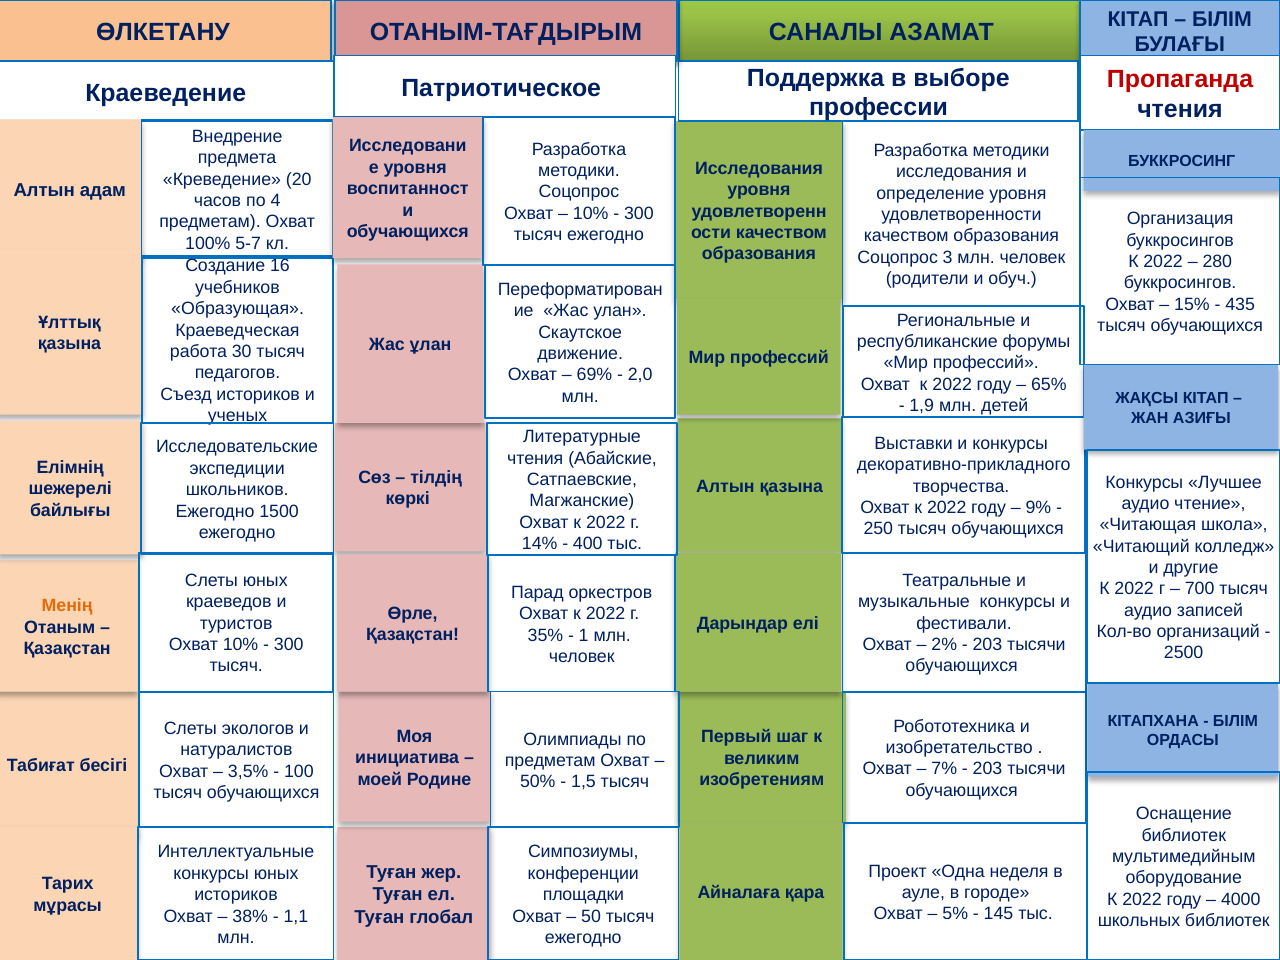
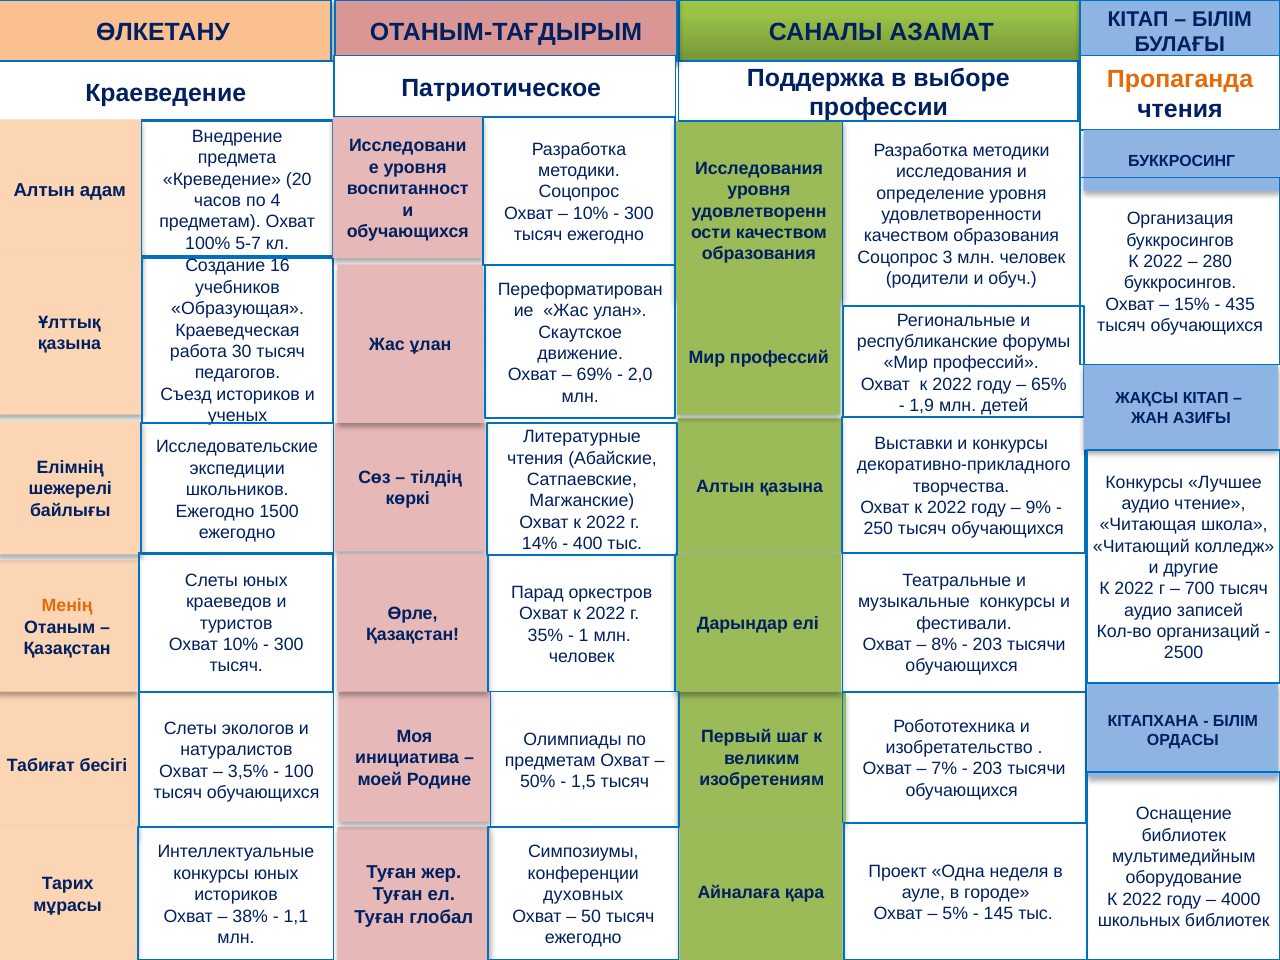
Пропаганда colour: red -> orange (1180, 80)
2%: 2% -> 8% (944, 645)
площадки: площадки -> духовных (583, 895)
